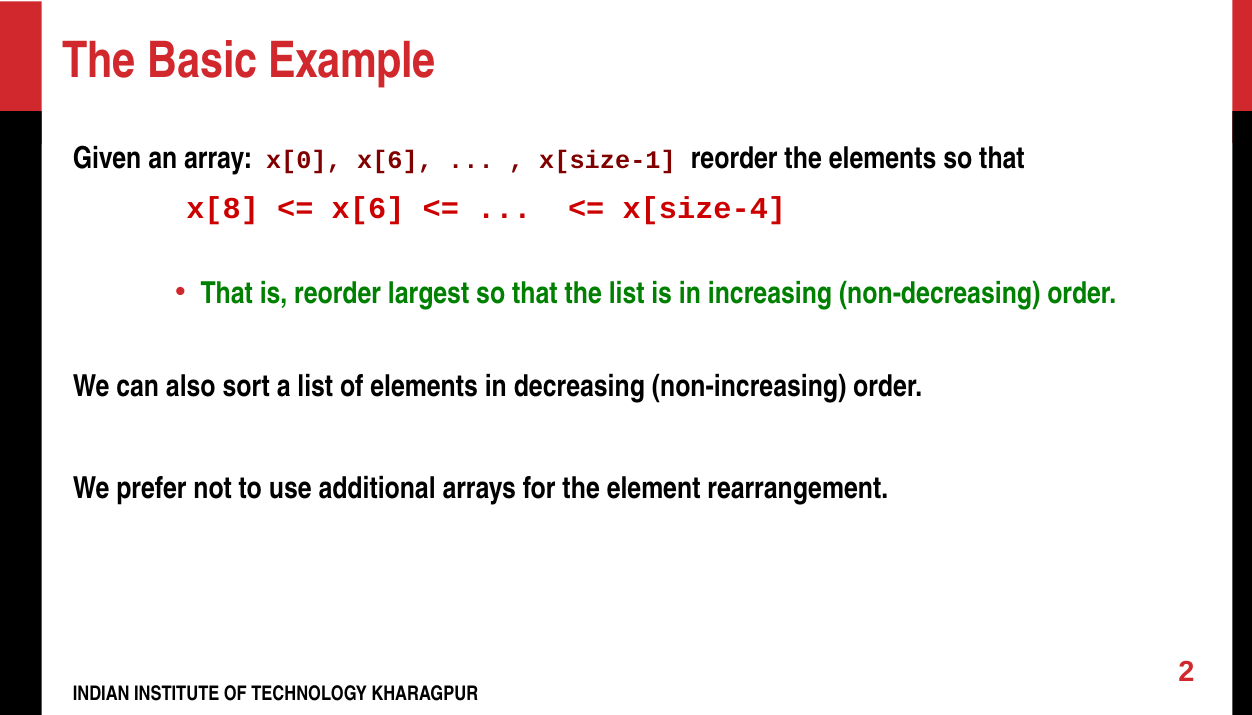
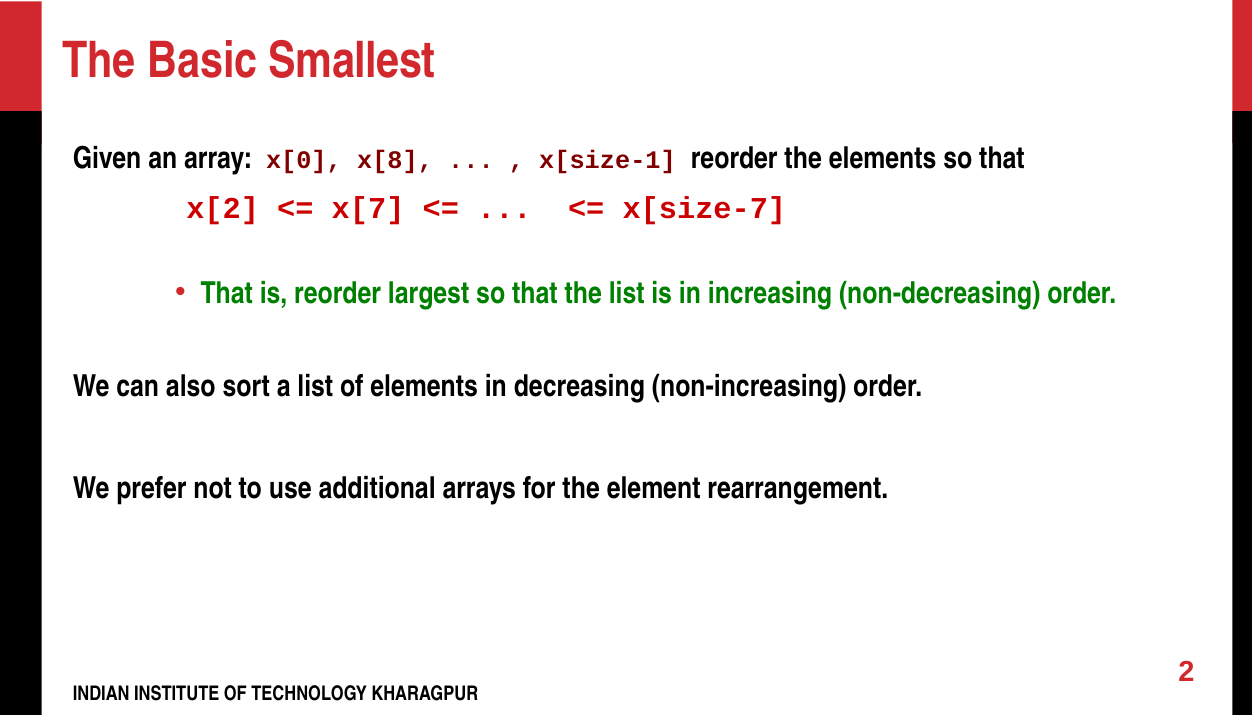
Example: Example -> Smallest (352, 61)
x[0 x[6: x[6 -> x[8 (395, 160)
x[8: x[8 -> x[2 (223, 209)
x[6: x[6 -> x[7 (368, 209)
x[size-4: x[size-4 -> x[size-7 (704, 209)
